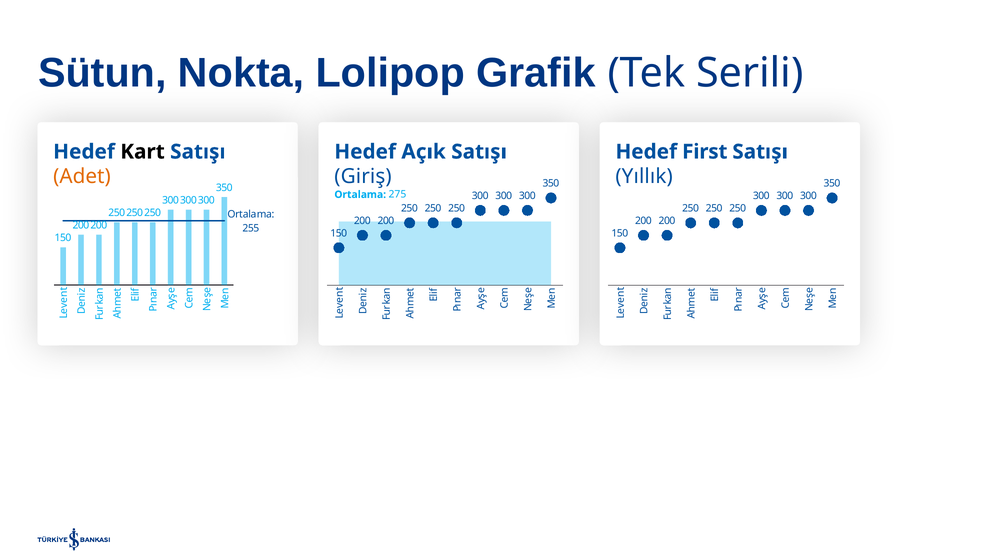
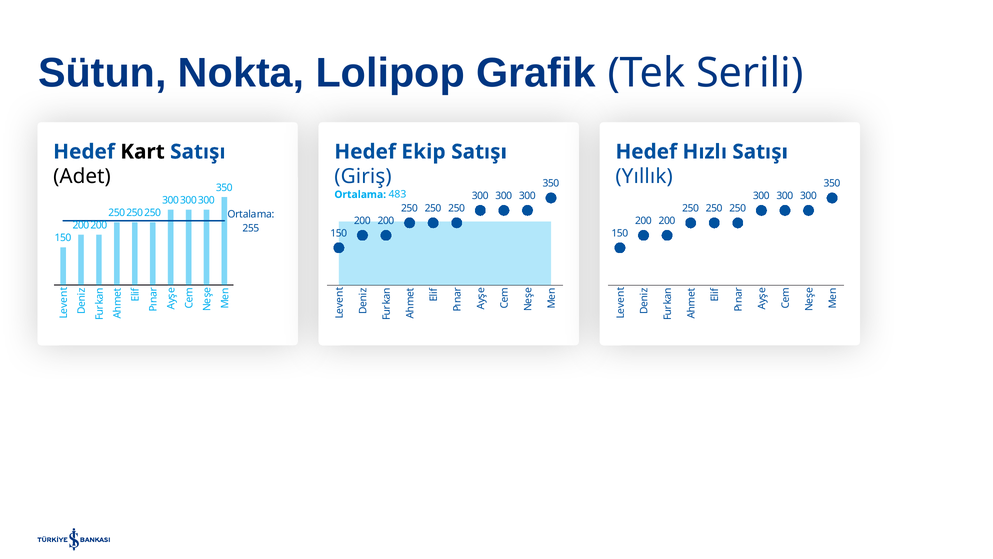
Açık: Açık -> Ekip (424, 152)
First: First -> Hızlı (705, 152)
Adet colour: orange -> black (82, 176)
275: 275 -> 483 (397, 194)
